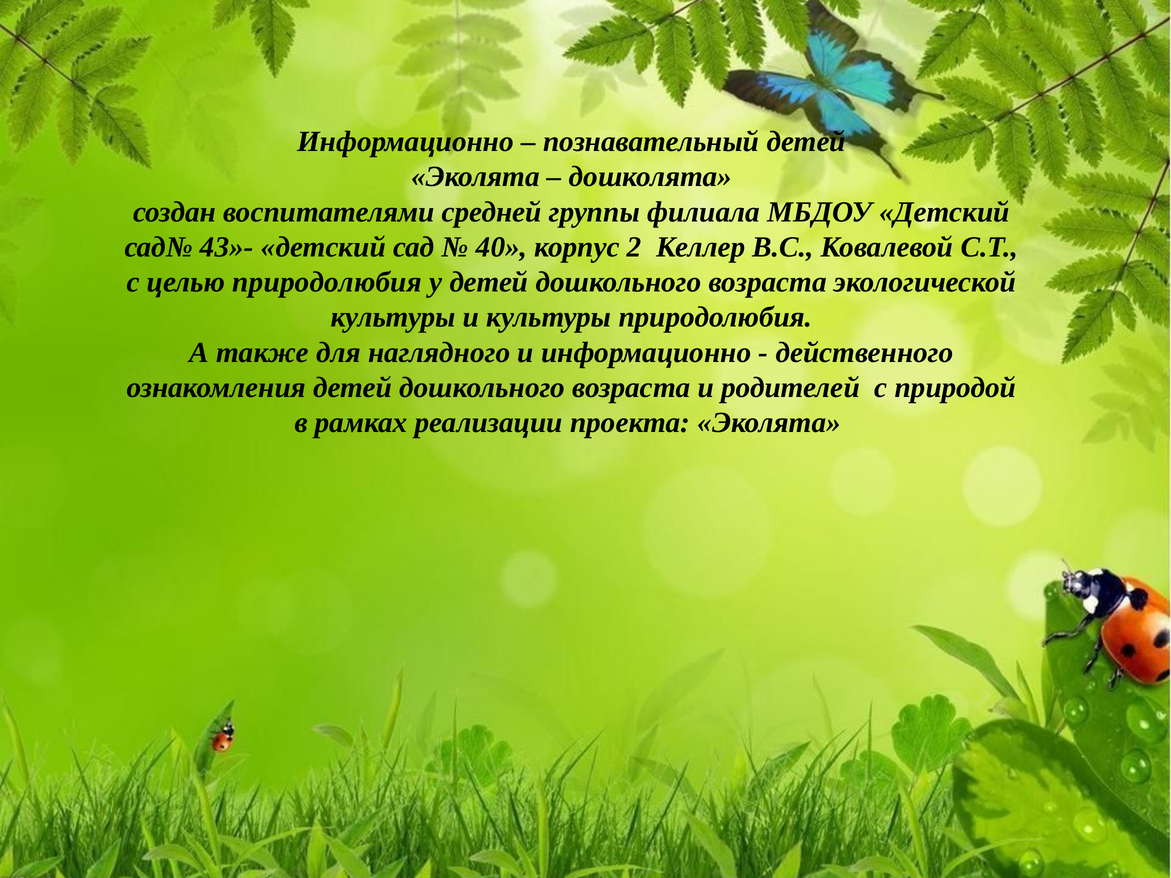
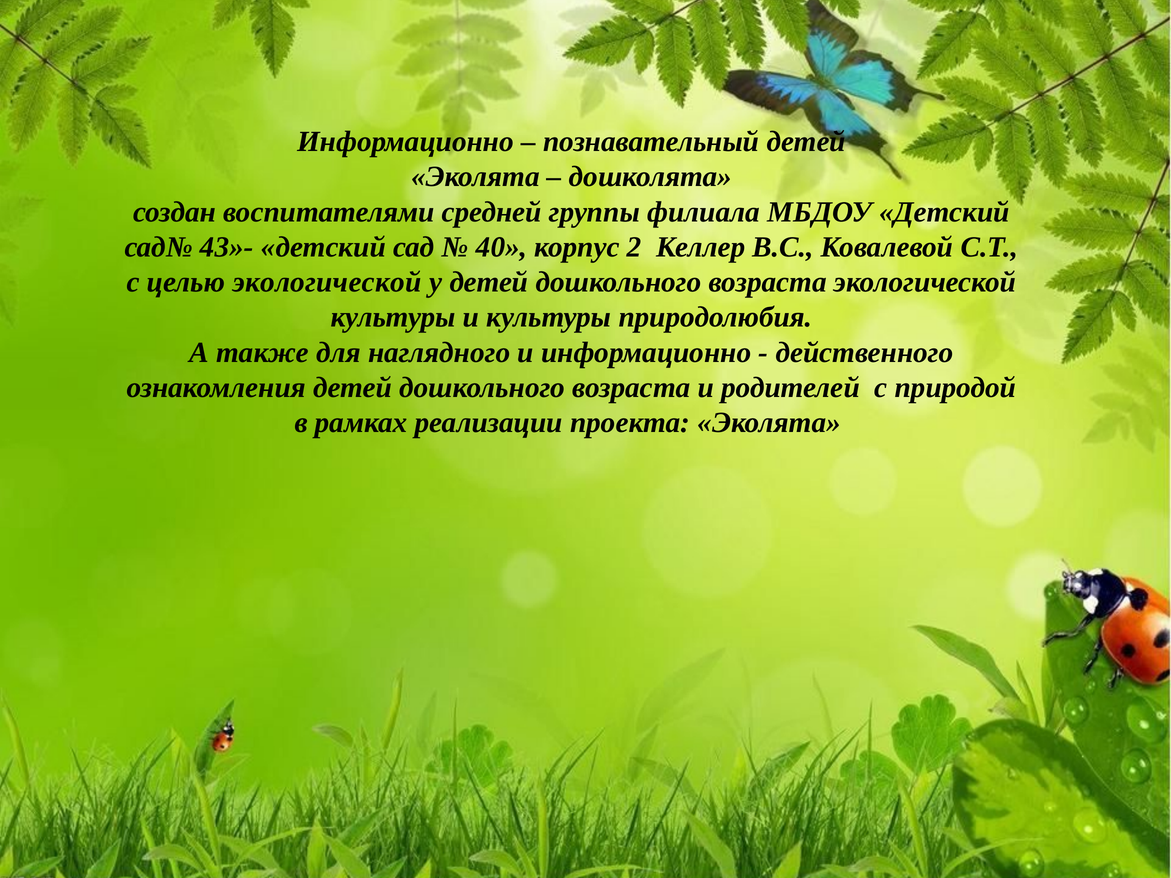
целью природолюбия: природолюбия -> экологической (327, 282)
